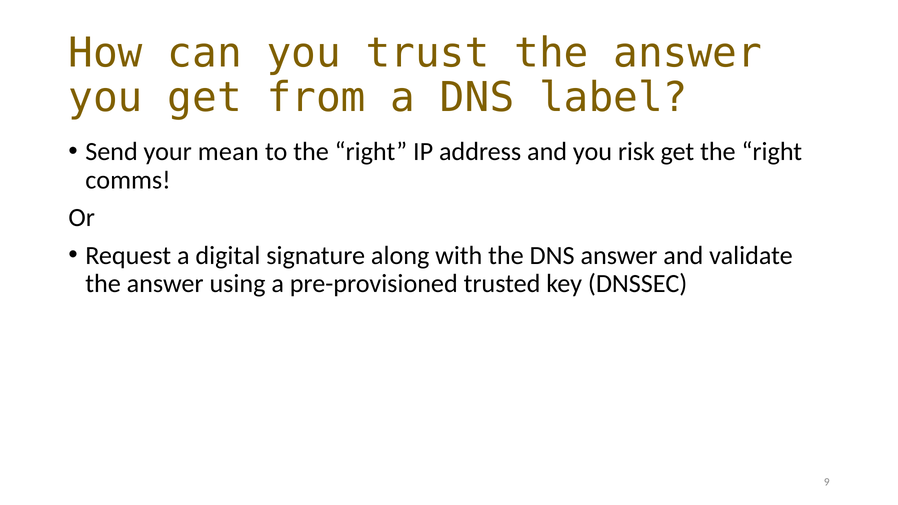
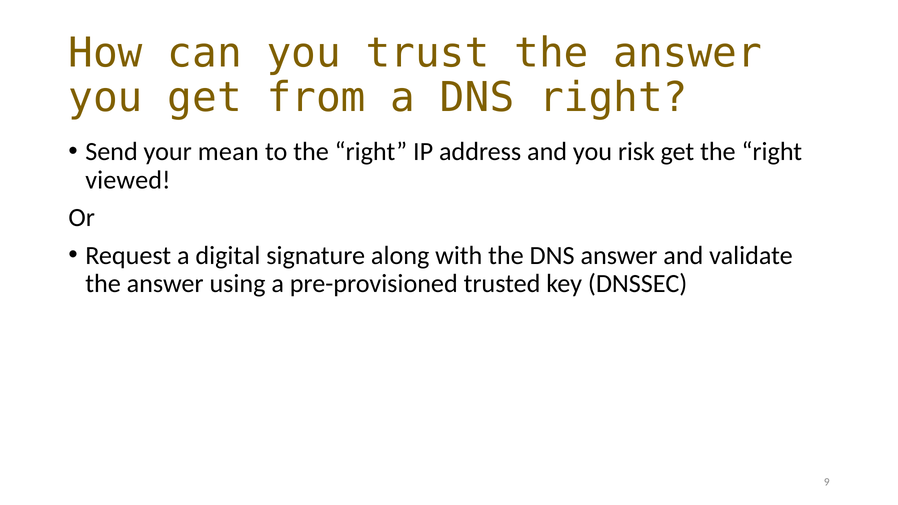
DNS label: label -> right (613, 98)
comms: comms -> viewed (128, 180)
